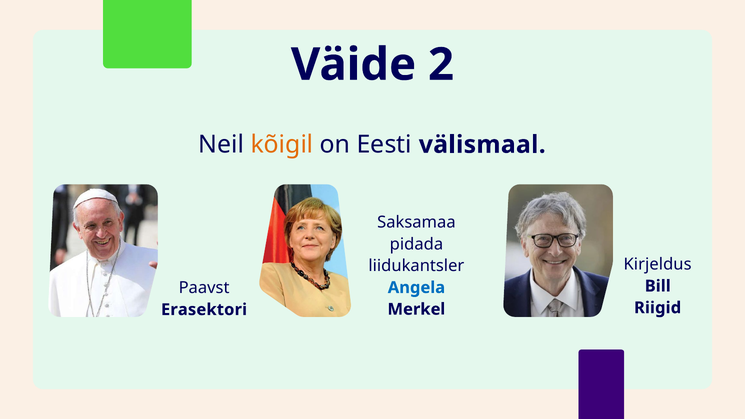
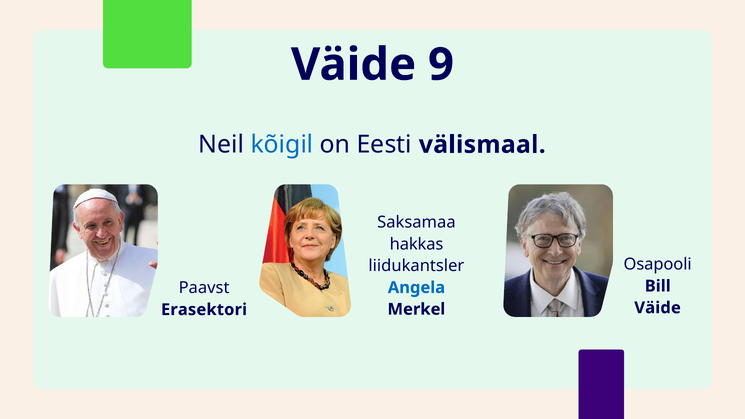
2: 2 -> 9 (441, 65)
kõigil colour: orange -> blue (282, 145)
pidada: pidada -> hakkas (417, 244)
Kirjeldus: Kirjeldus -> Osapooli (658, 264)
Riigid: Riigid -> Väide (658, 308)
